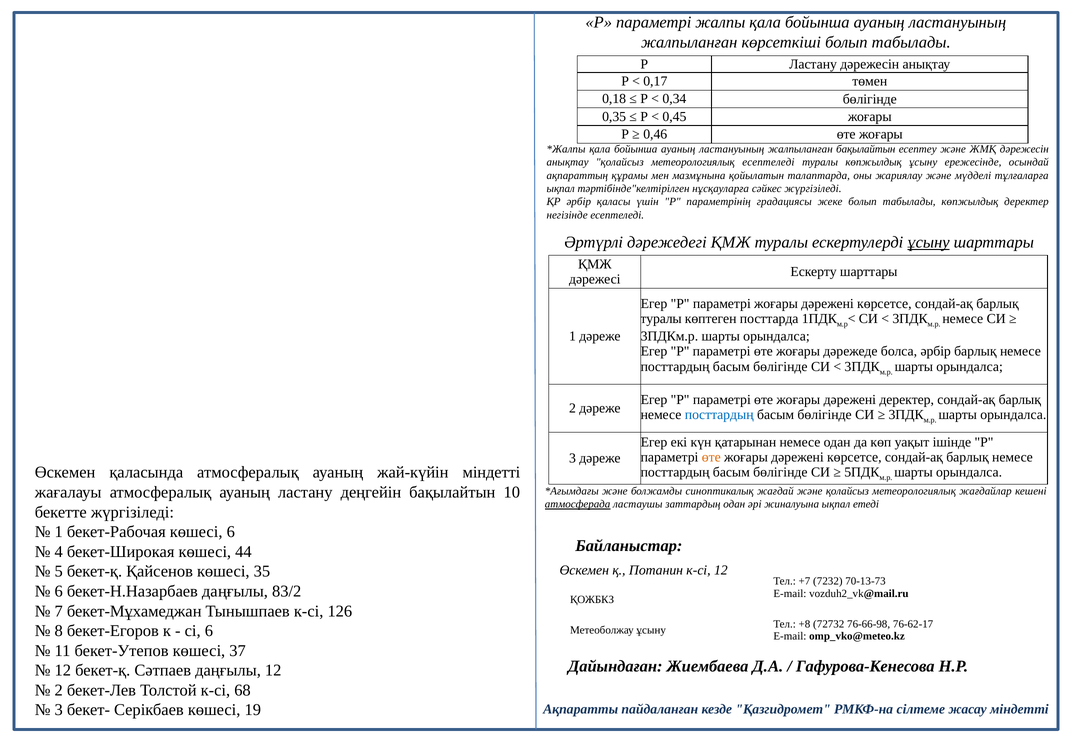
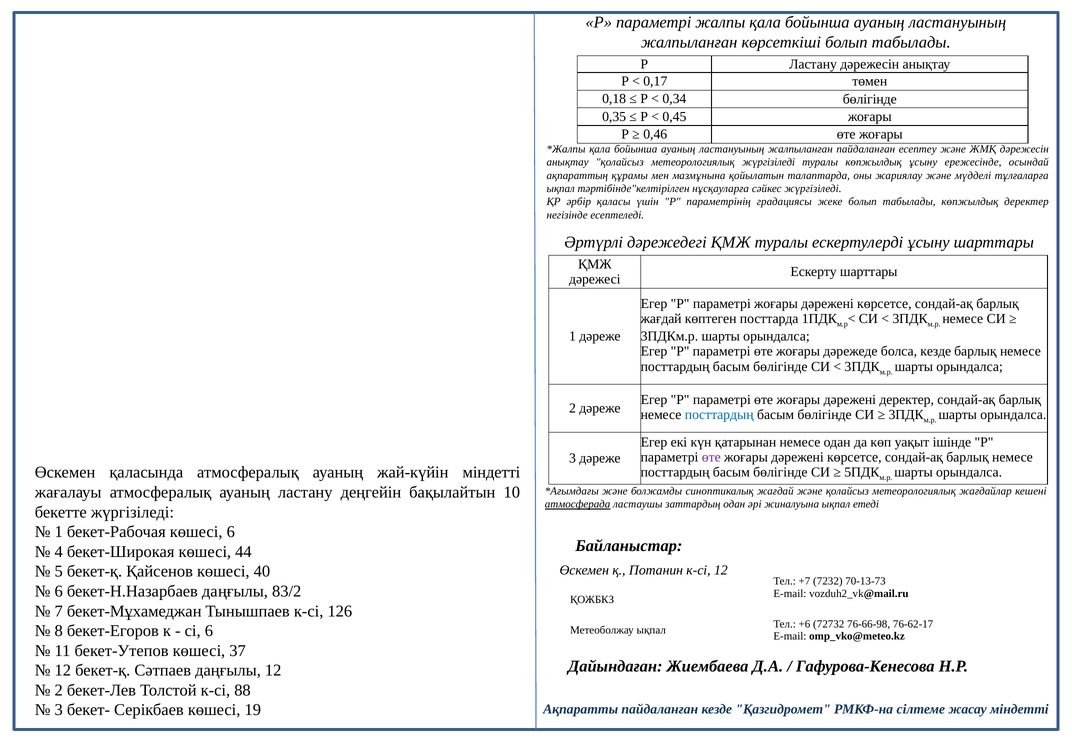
жалпыланған бақылайтын: бақылайтын -> пайдаланған (866, 149)
метеорологиялық есептеледі: есептеледі -> жүргізіледі (769, 162)
ұсыну underline: present -> none (929, 243)
туралы: туралы -> жағдай (661, 319)
болса әрбір: әрбір -> кезде (936, 351)
өте colour: orange -> purple (711, 457)
35: 35 -> 40 (262, 572)
+8: +8 -> +6 (804, 624)
Метеоболжау ұсыну: ұсыну -> ықпал (651, 630)
68: 68 -> 88 (242, 690)
